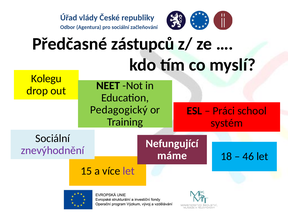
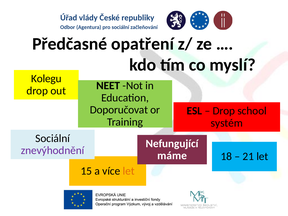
zástupců: zástupců -> opatření (143, 44)
Pedagogický: Pedagogický -> Doporučovat (119, 110)
Práci: Práci -> Drop (224, 111)
46: 46 -> 21 (248, 156)
let colour: purple -> orange (129, 171)
